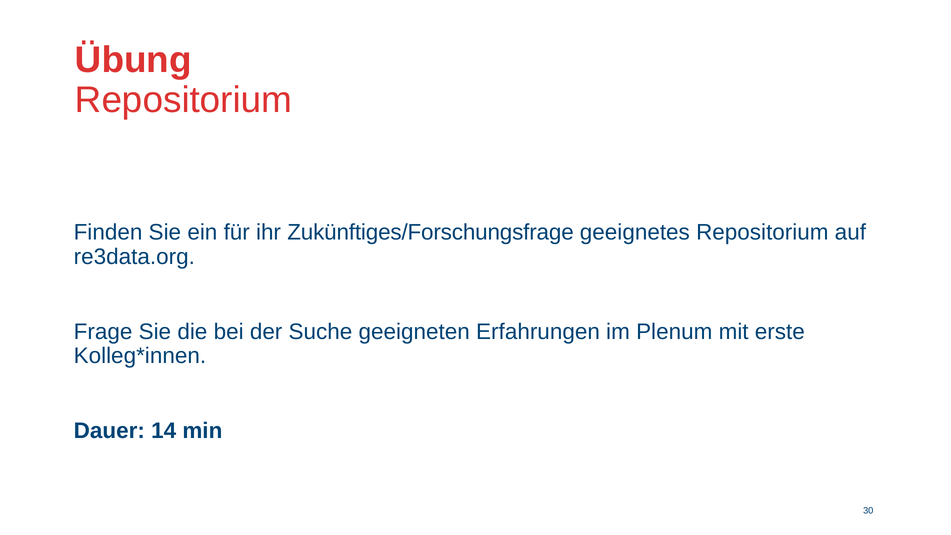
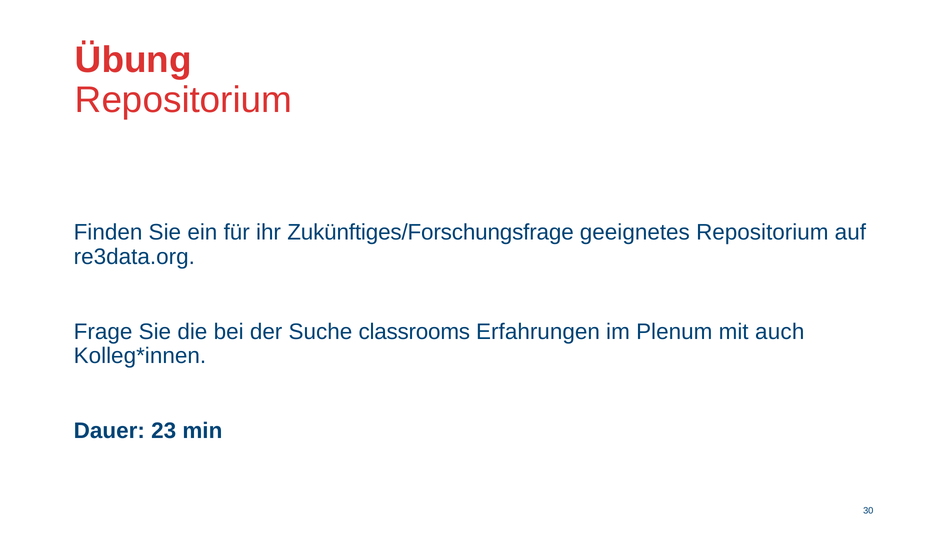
geeigneten: geeigneten -> classrooms (414, 332)
erste: erste -> auch (780, 332)
14: 14 -> 23 (164, 431)
